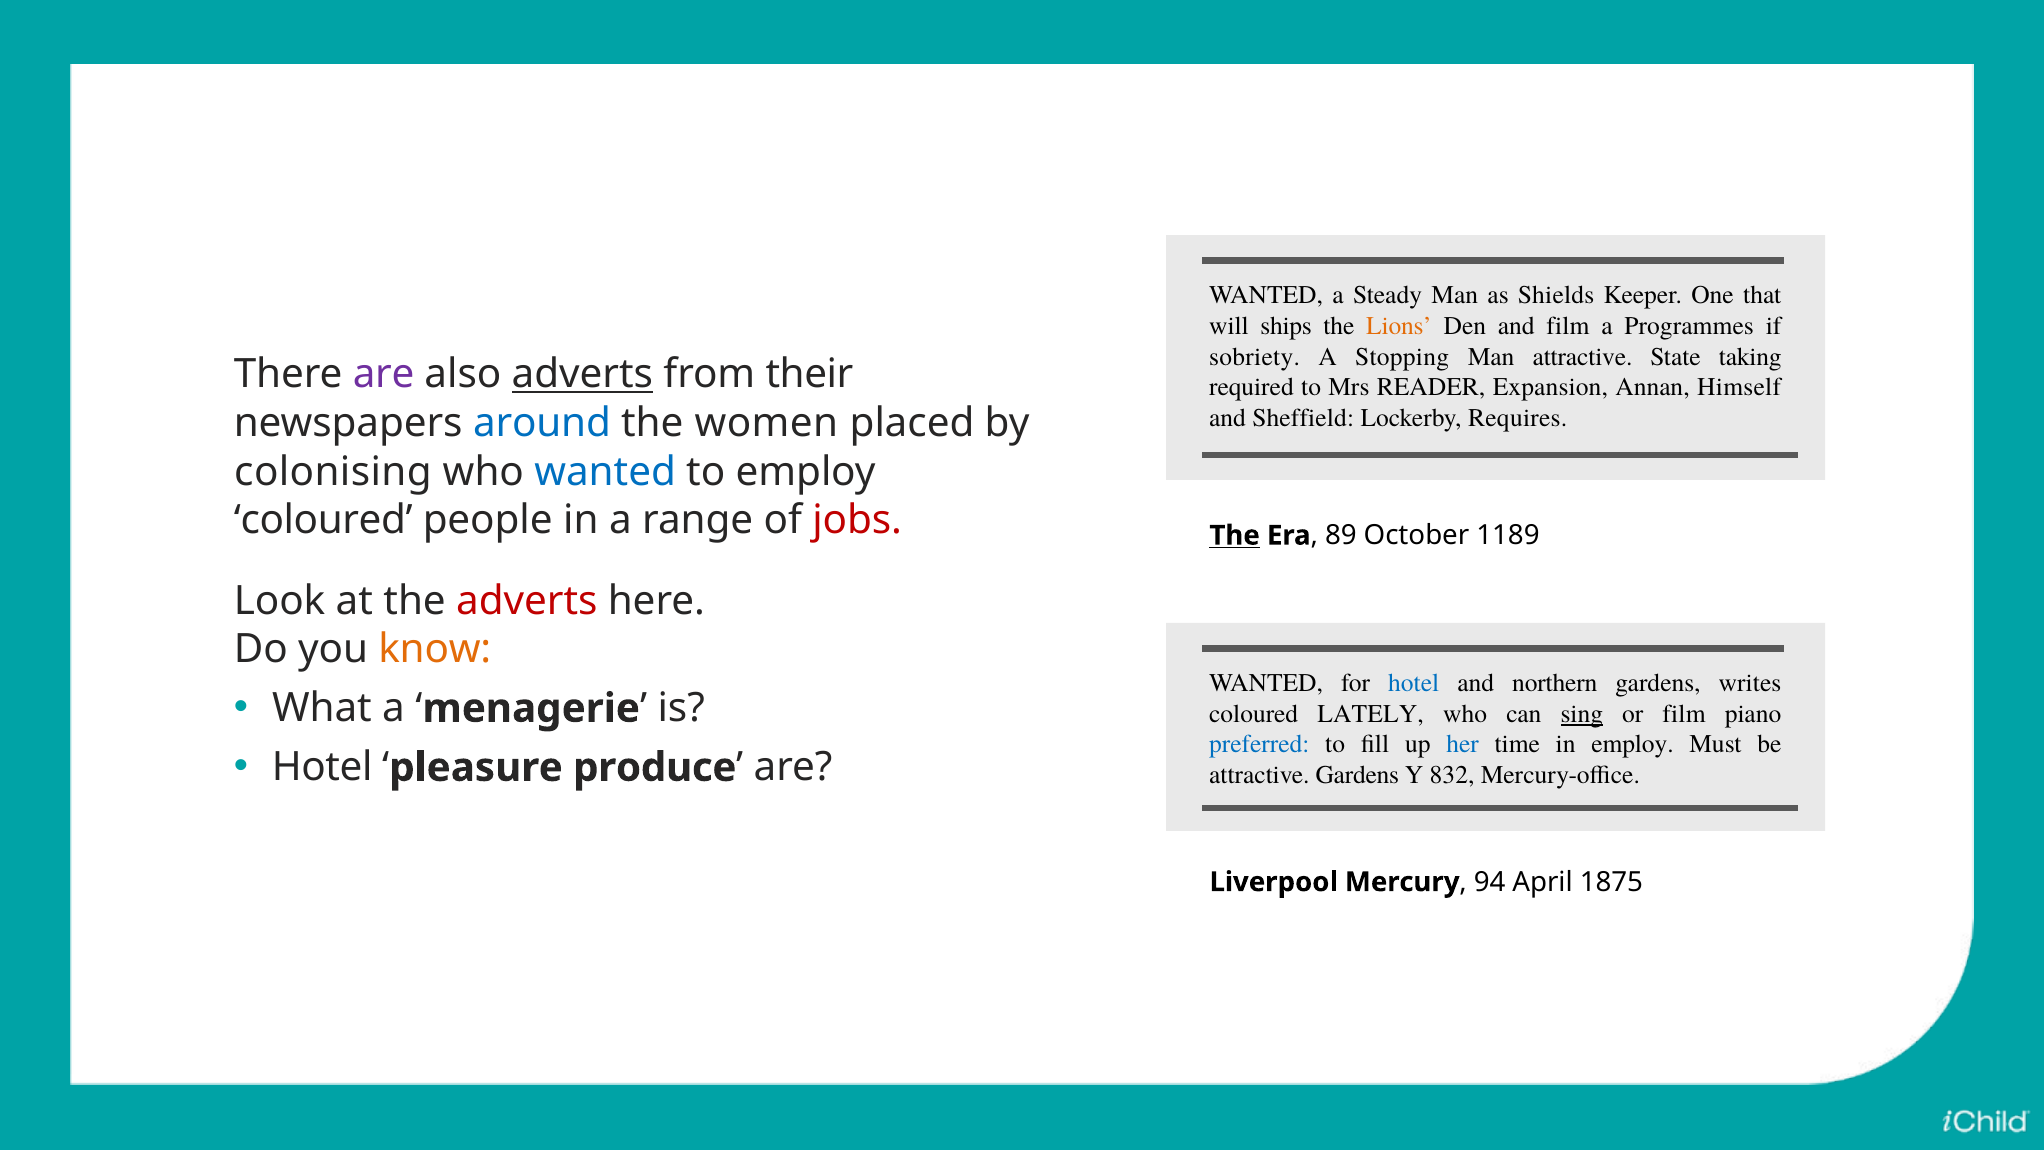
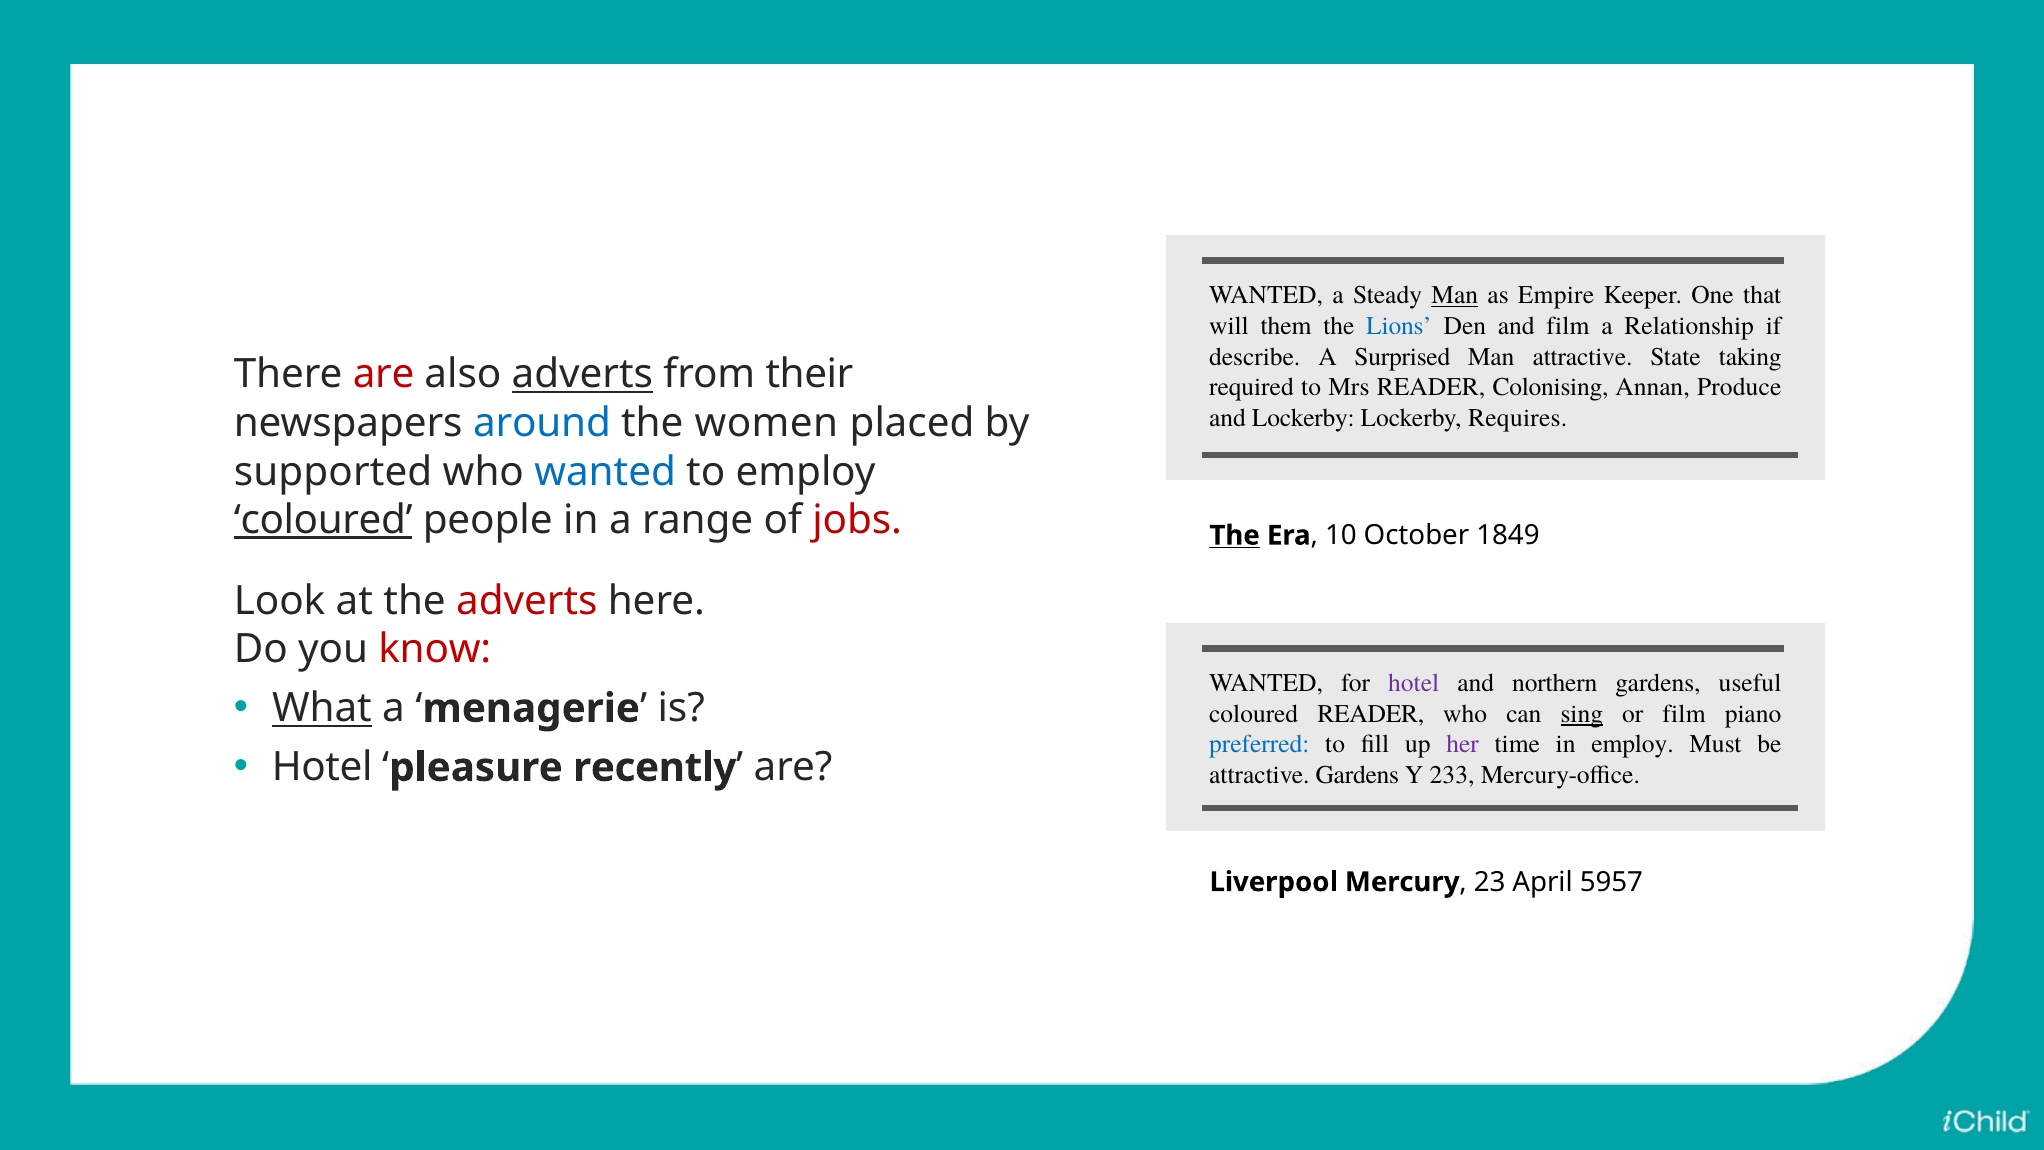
Man underline: none -> present (1455, 295)
Shields: Shields -> Empire (1556, 295)
ships: ships -> them (1286, 326)
Lions colour: orange -> blue (1399, 326)
Programmes: Programmes -> Relationship (1689, 326)
sobriety: sobriety -> describe (1255, 357)
Stopping: Stopping -> Surprised (1402, 357)
are colour: purple -> red (384, 375)
Expansion: Expansion -> Colonising (1551, 387)
Himself: Himself -> Produce (1739, 387)
and Sheffield: Sheffield -> Lockerby (1303, 418)
colonising: colonising -> supported (333, 472)
coloured underline: none -> present (323, 520)
89: 89 -> 10 (1341, 535)
1189: 1189 -> 1849 (1508, 535)
know colour: orange -> red (435, 649)
hotel colour: blue -> purple (1414, 683)
writes: writes -> useful (1750, 683)
What underline: none -> present (322, 708)
coloured LATELY: LATELY -> READER (1371, 714)
her colour: blue -> purple (1463, 744)
produce: produce -> recently (655, 767)
832: 832 -> 233 (1452, 775)
94: 94 -> 23 (1490, 882)
1875: 1875 -> 5957 (1611, 882)
